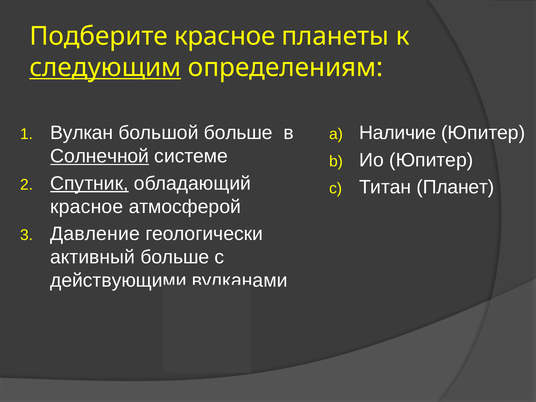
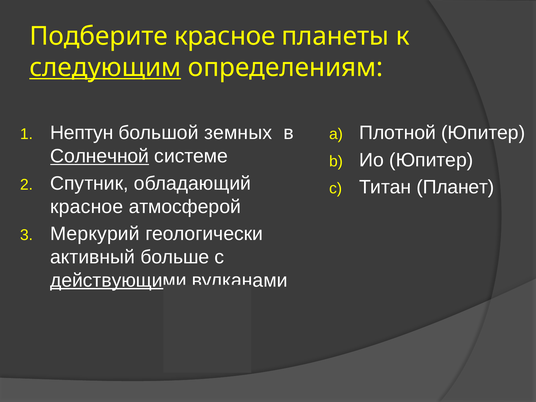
Вулкан: Вулкан -> Нептун (82, 133)
большой больше: больше -> земных (238, 133)
Наличие: Наличие -> Плотной (398, 133)
Спутник underline: present -> none (89, 183)
Давление: Давление -> Меркурий (95, 234)
действующими underline: none -> present (118, 280)
